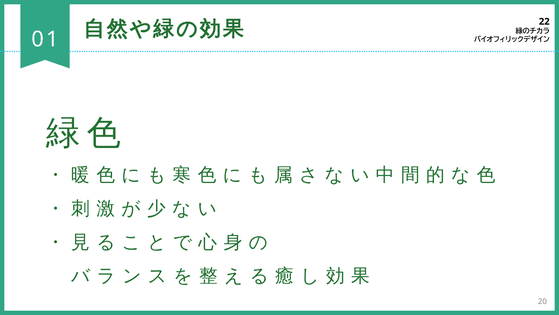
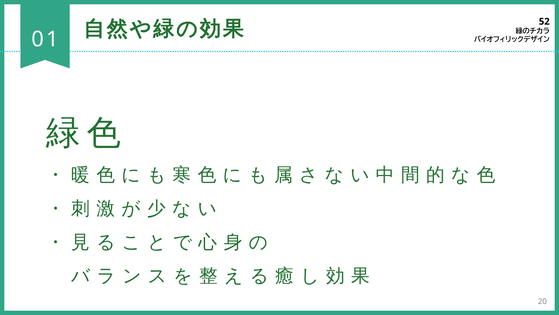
22: 22 -> 52 (544, 22)
